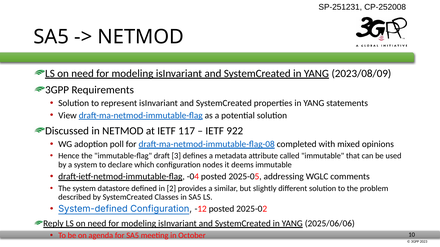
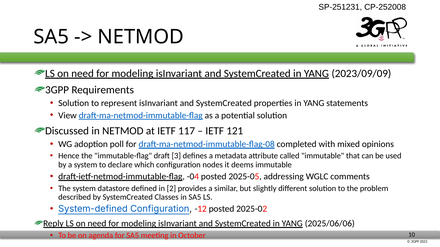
2023/08/09: 2023/08/09 -> 2023/09/09 (361, 74)
922: 922 -> 121 (235, 131)
